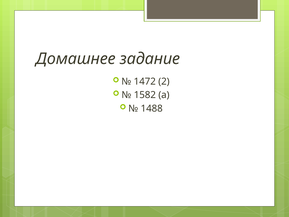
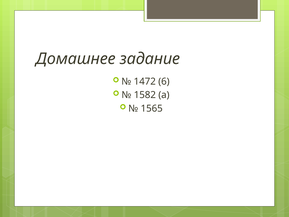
2: 2 -> 6 (164, 81)
1488: 1488 -> 1565 (152, 108)
